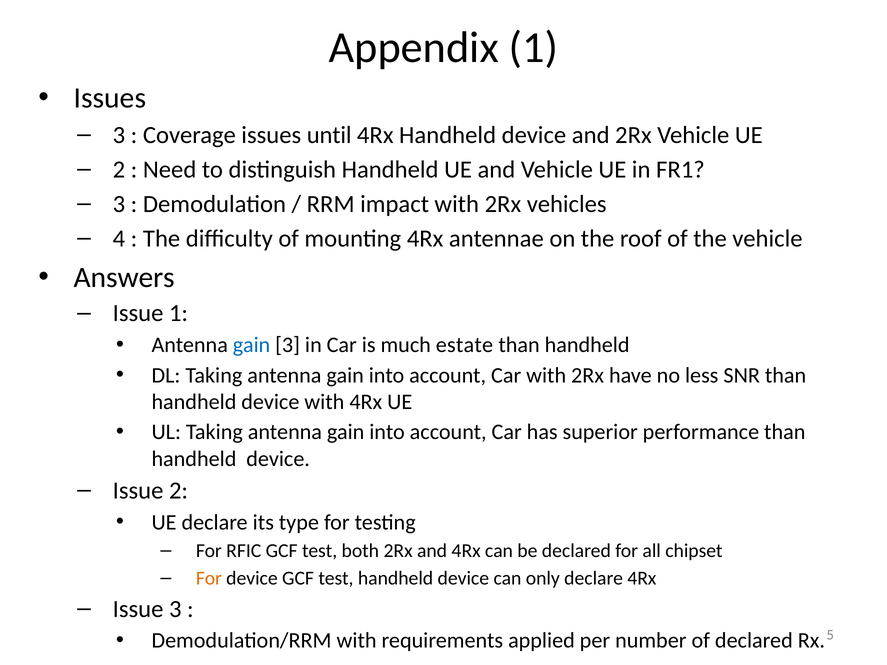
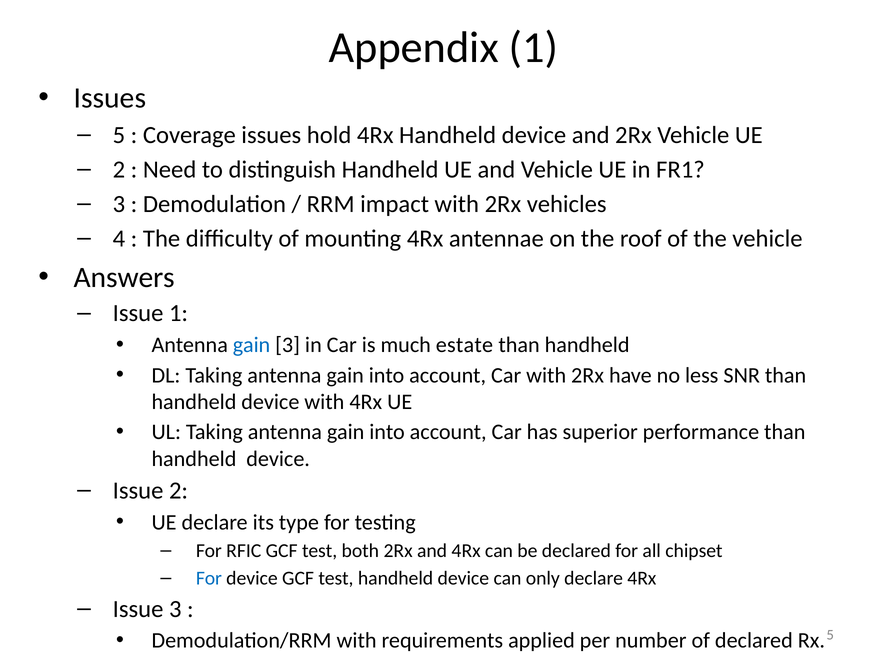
3: 3 -> 5 (119, 135)
until: until -> hold (329, 135)
For colour: orange -> blue (209, 579)
